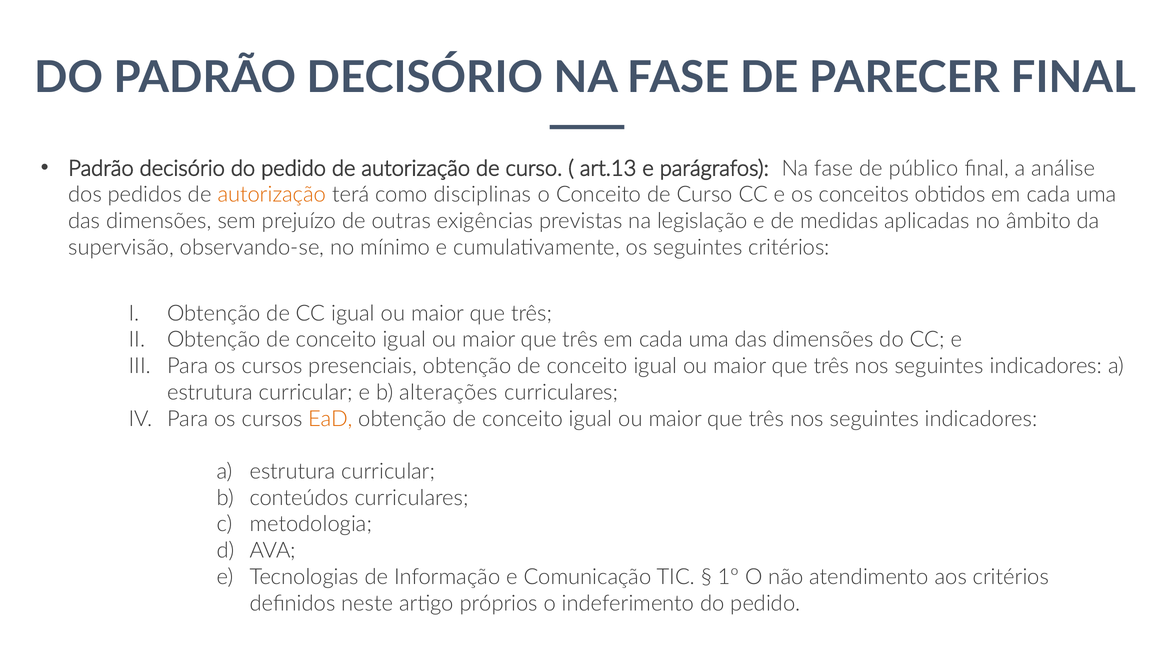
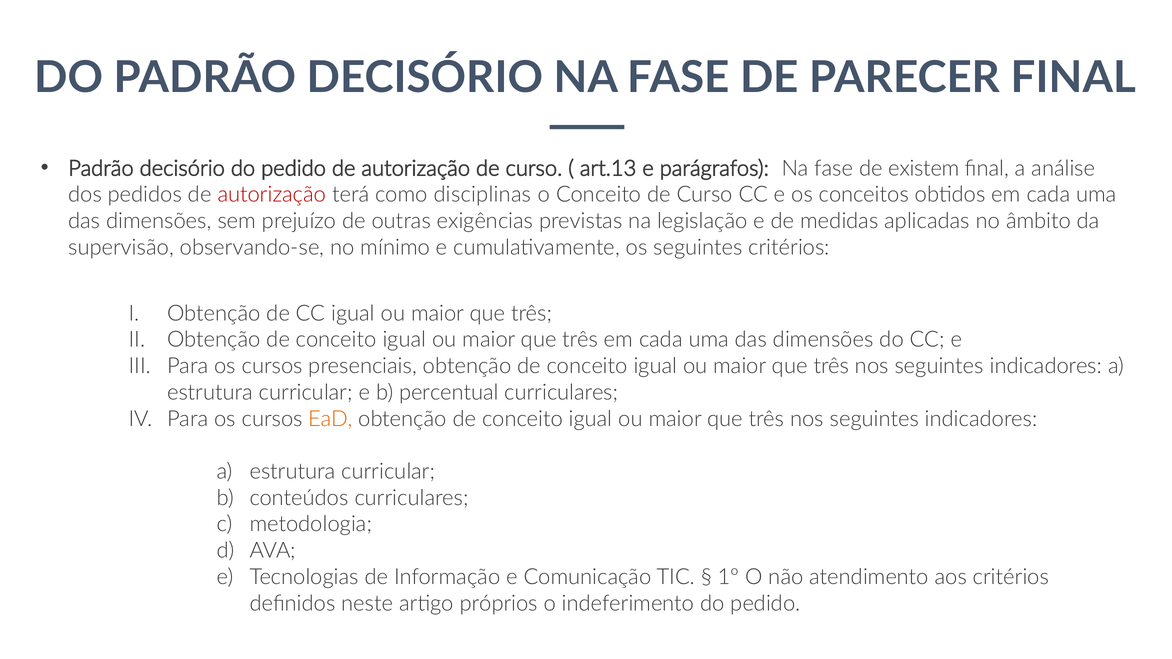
público: público -> existem (924, 168)
autorização colour: orange -> red (272, 195)
alterações: alterações -> percentual (449, 393)
